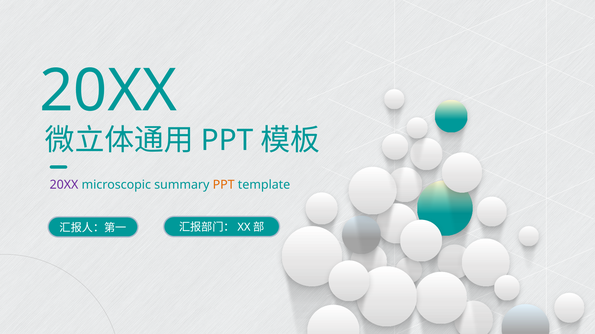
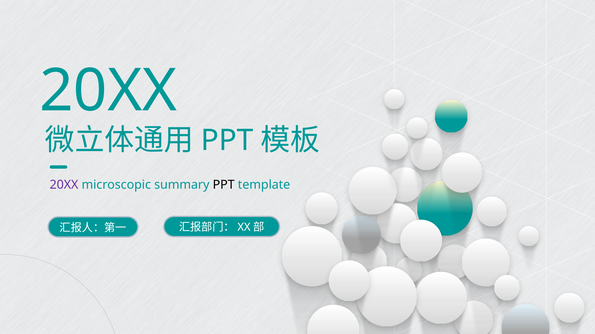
PPT colour: orange -> black (224, 185)
